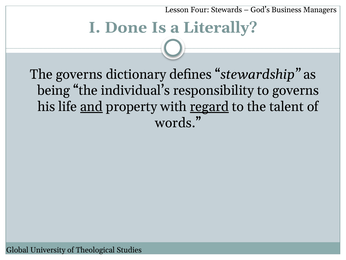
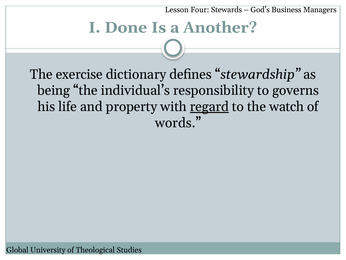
Literally: Literally -> Another (220, 27)
The governs: governs -> exercise (79, 74)
and underline: present -> none (91, 106)
talent: talent -> watch (287, 106)
